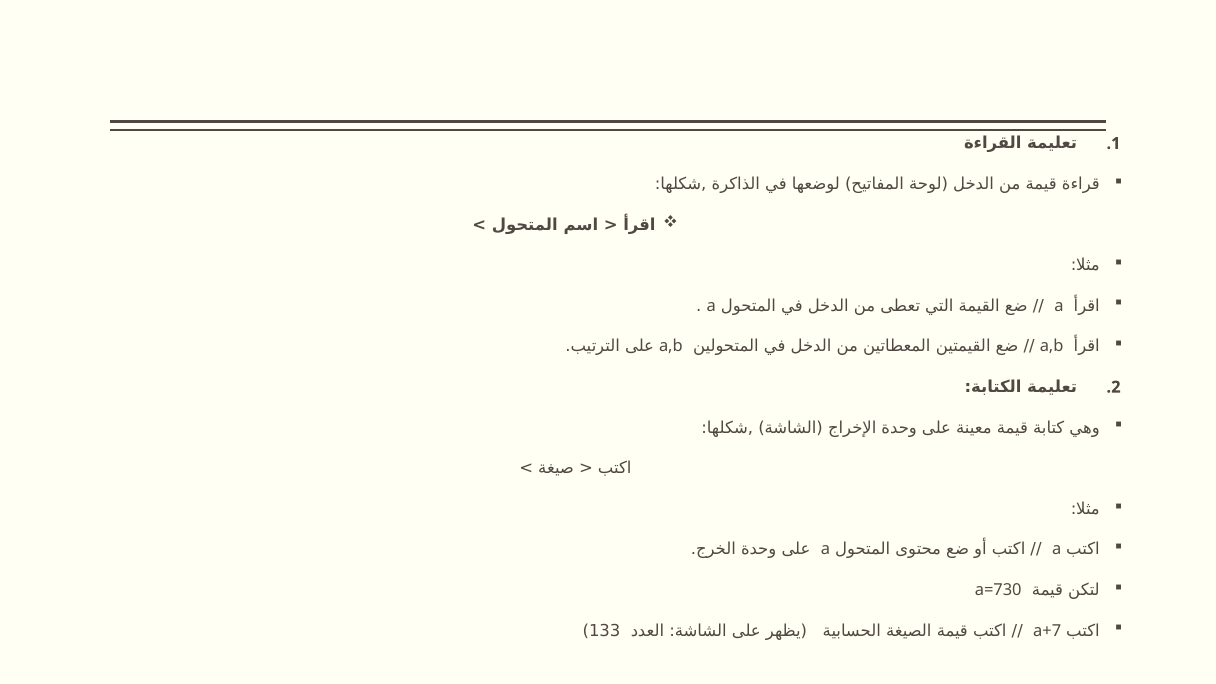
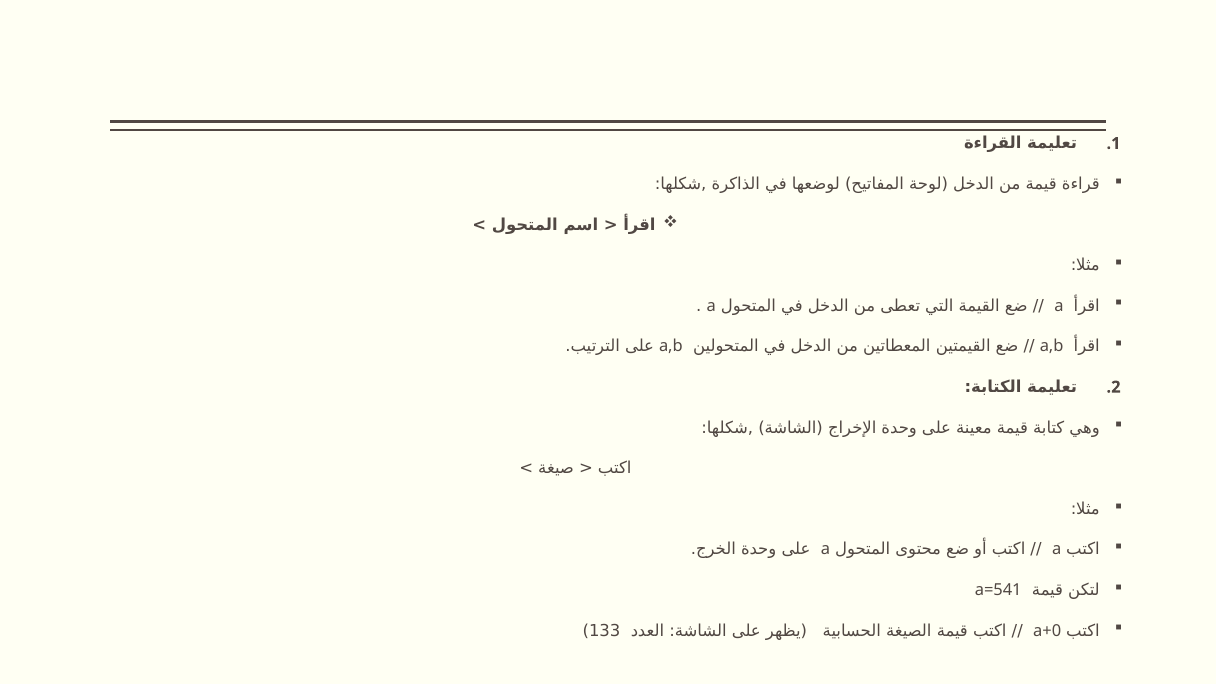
a=730: a=730 -> a=541 (998, 590)
a+7: a+7 -> a+0 (1047, 631)
